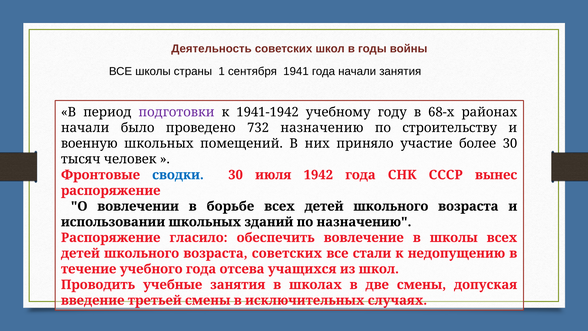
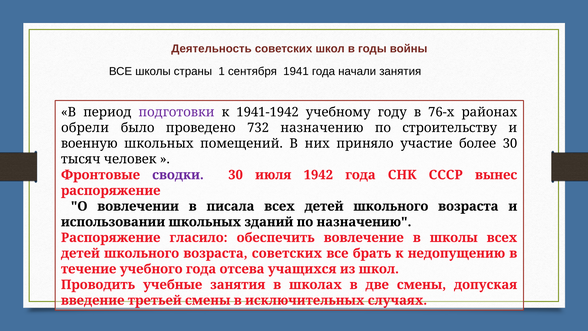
68-х: 68-х -> 76-х (441, 112)
начали: начали -> обрели (85, 128)
сводки colour: blue -> purple (178, 175)
борьбе: борьбе -> писала (230, 206)
стали: стали -> брать (372, 253)
